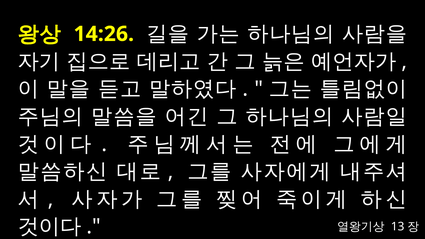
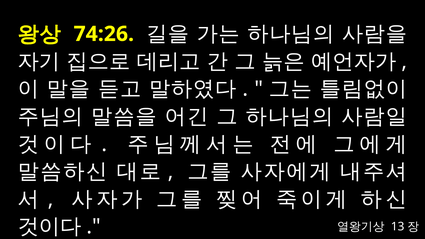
14:26: 14:26 -> 74:26 (104, 34)
